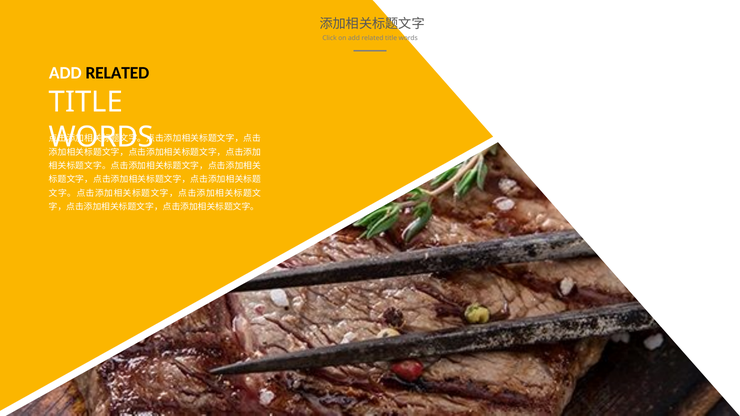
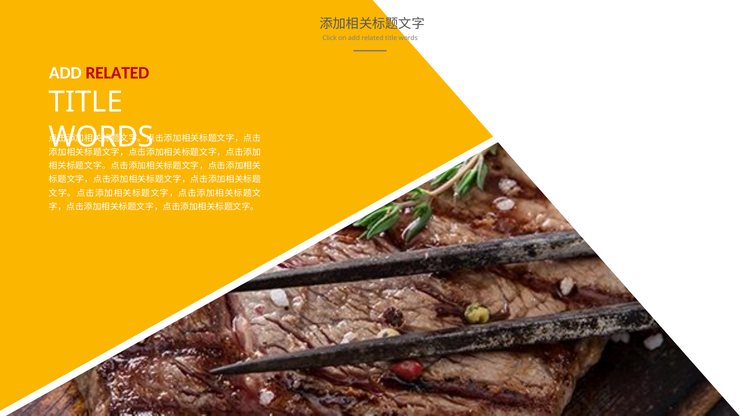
RELATED colour: black -> red (117, 73)
